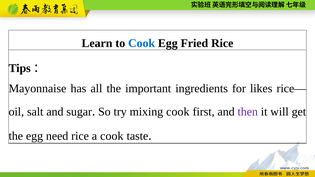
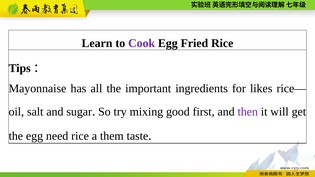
Cook colour: blue -> purple (142, 43)
mixing cook: cook -> good (178, 112)
a cook: cook -> them (112, 136)
